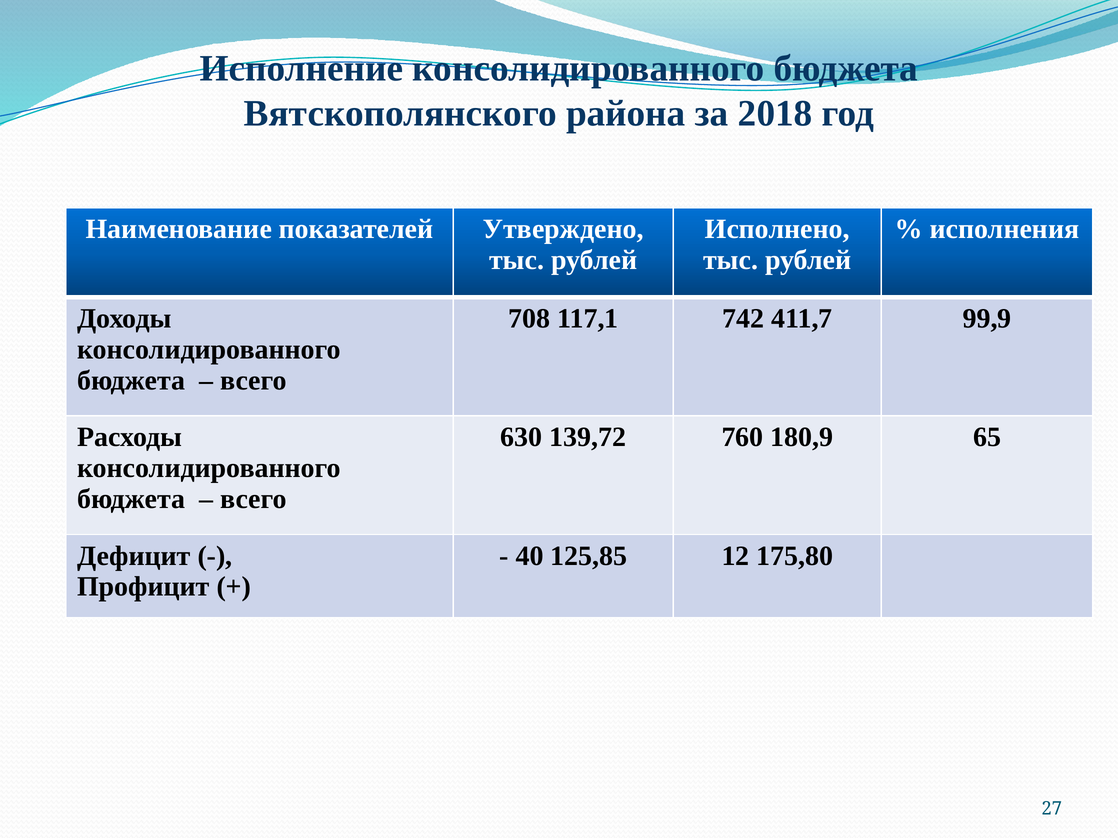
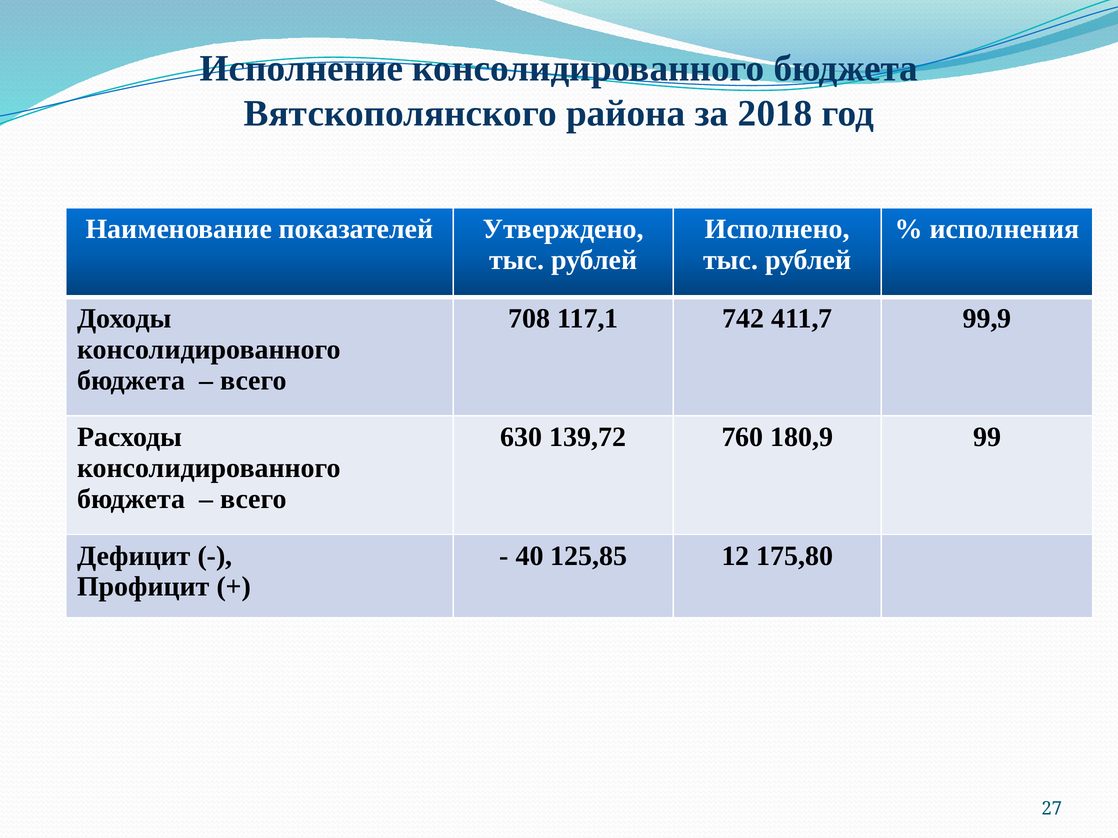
65: 65 -> 99 (987, 437)
